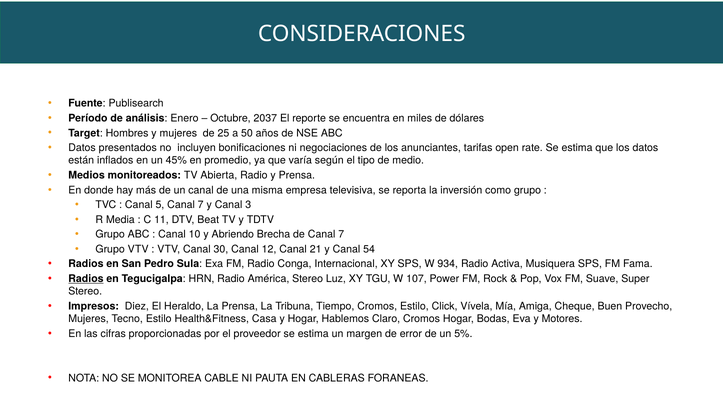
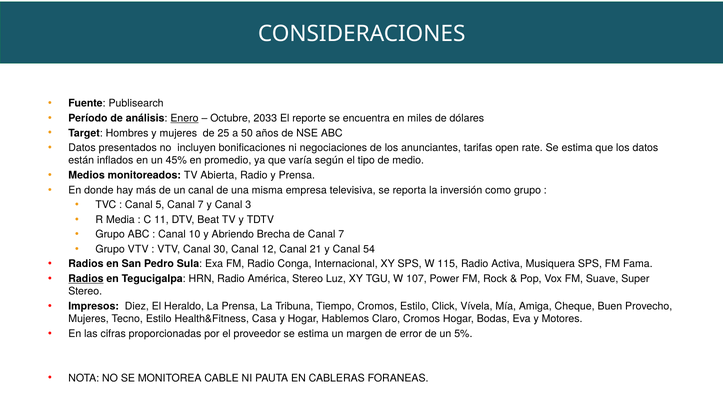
Enero underline: none -> present (185, 118)
2037: 2037 -> 2033 (265, 118)
934: 934 -> 115 (448, 264)
